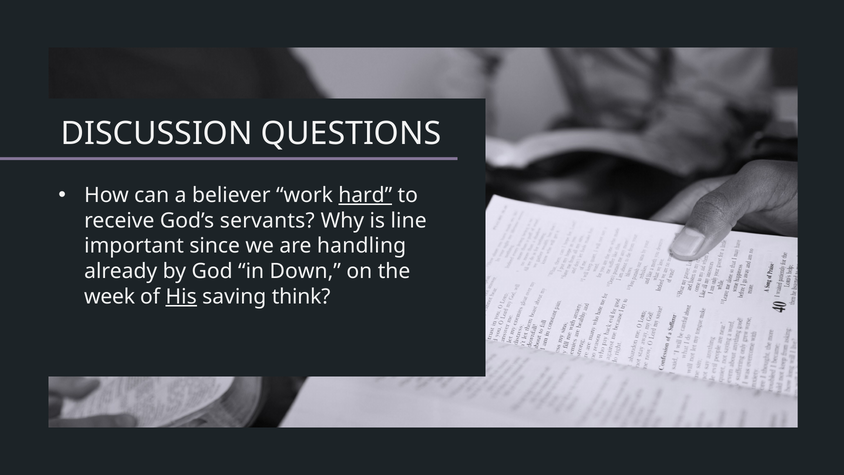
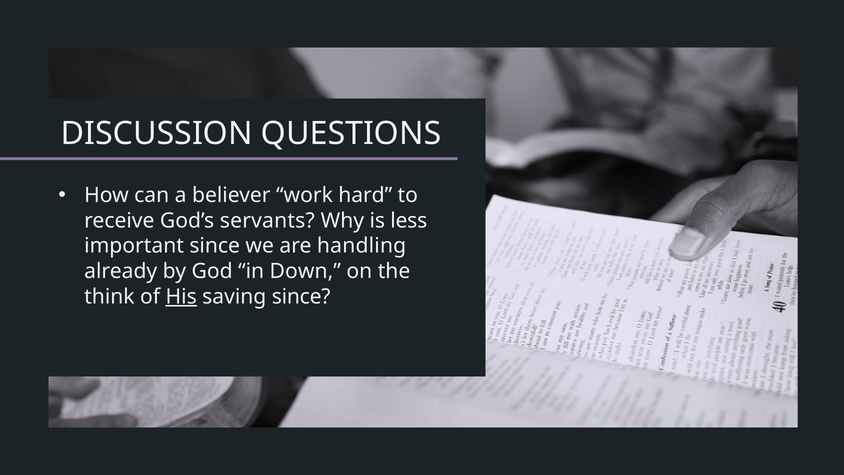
hard underline: present -> none (365, 195)
line: line -> less (409, 220)
week: week -> think (109, 296)
saving think: think -> since (301, 296)
